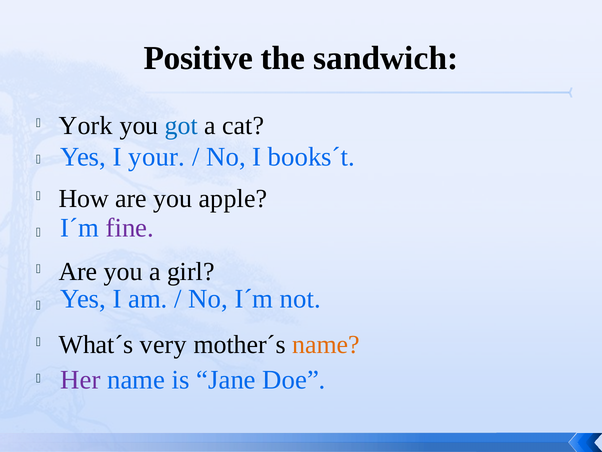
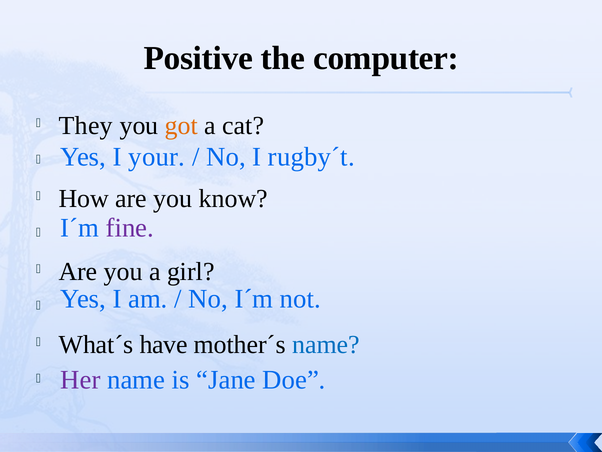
sandwich: sandwich -> computer (386, 58)
York: York -> They (86, 126)
got colour: blue -> orange (181, 126)
books´t: books´t -> rugby´t (311, 157)
apple: apple -> know (233, 199)
very: very -> have (164, 345)
name colour: orange -> blue (326, 345)
